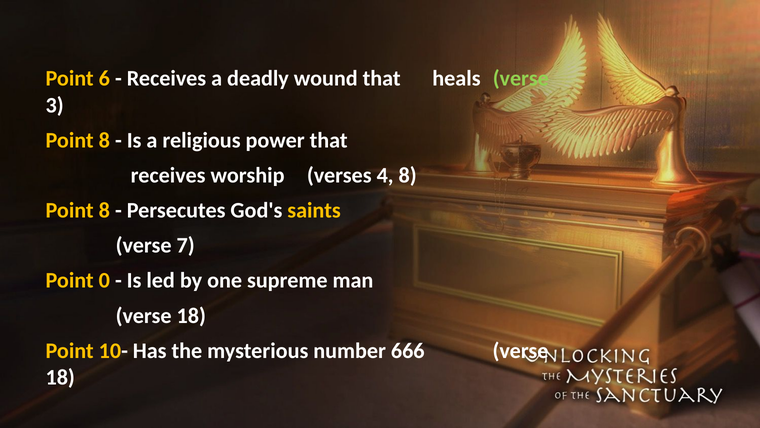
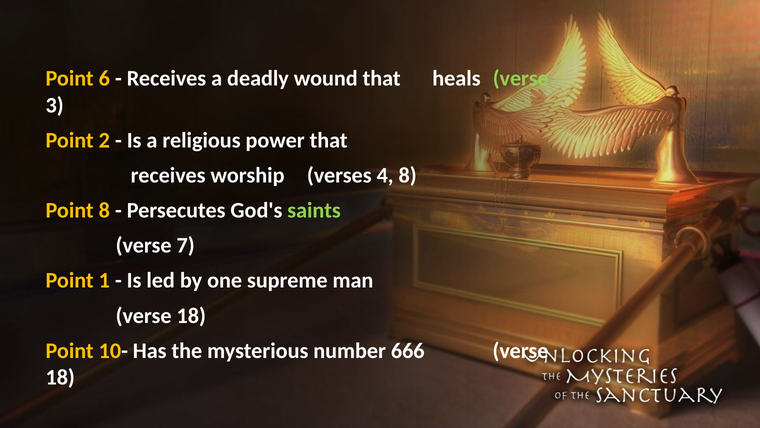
8: 8 -> 2 (104, 140)
saints colour: yellow -> light green (314, 210)
0: 0 -> 1 (104, 280)
